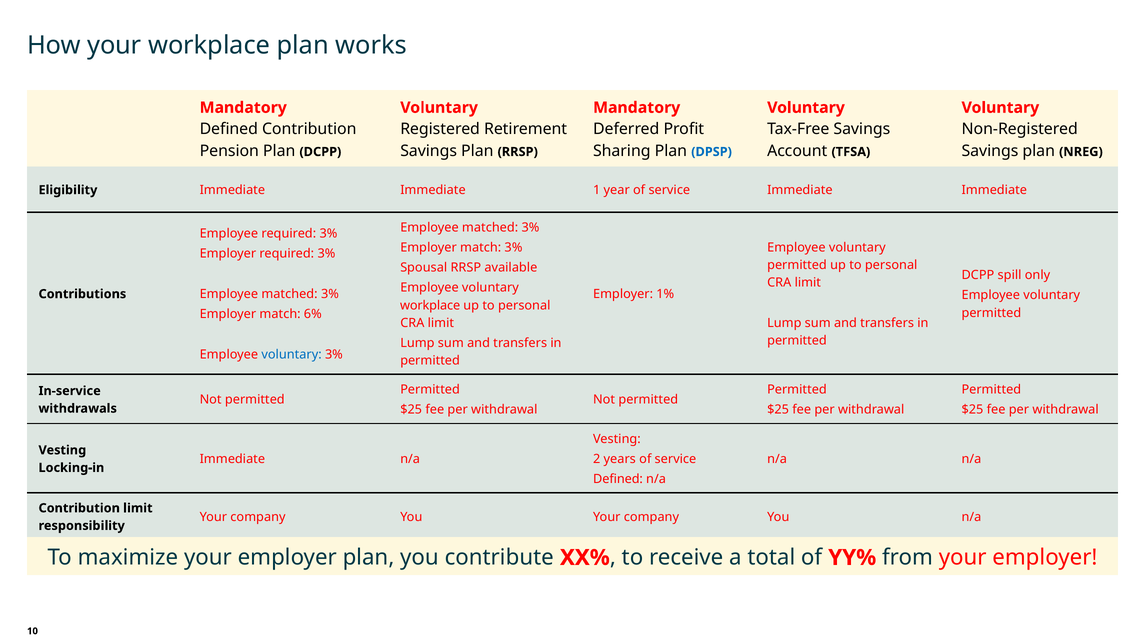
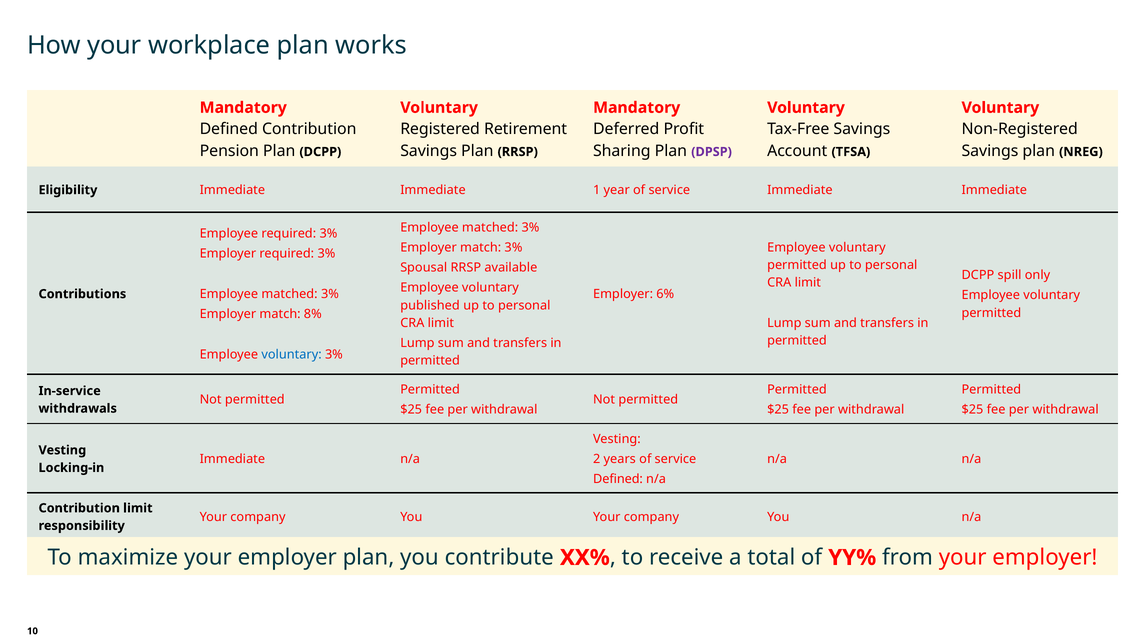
DPSP colour: blue -> purple (712, 152)
1%: 1% -> 6% (665, 294)
workplace: workplace -> published (430, 305)
6%: 6% -> 8% (313, 314)
